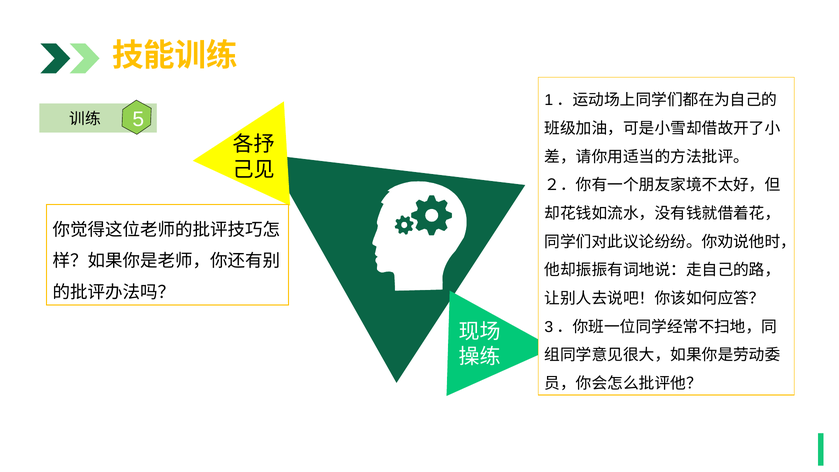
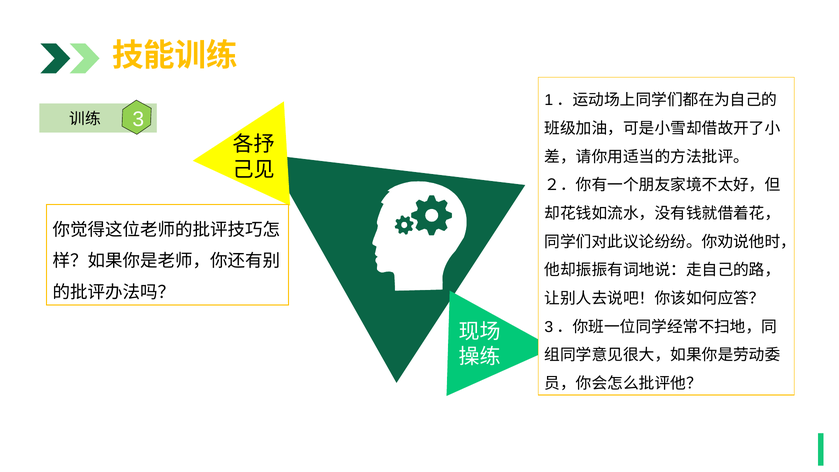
5: 5 -> 3 (138, 119)
